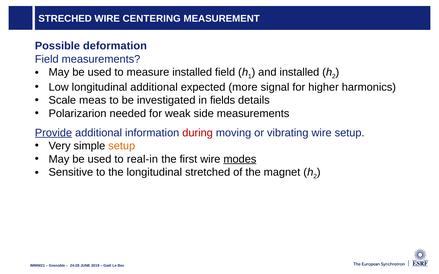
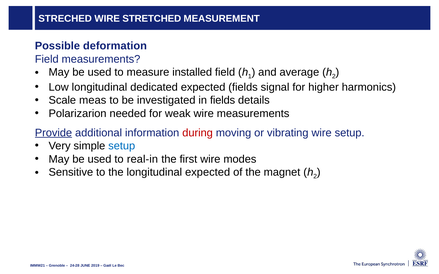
CENTERING: CENTERING -> STRETCHED (152, 19)
and installed: installed -> average (299, 72)
longitudinal additional: additional -> dedicated (154, 87)
expected more: more -> fields (243, 87)
weak side: side -> wire (204, 114)
setup colour: orange -> blue (122, 146)
modes underline: present -> none (240, 159)
longitudinal stretched: stretched -> expected (208, 172)
